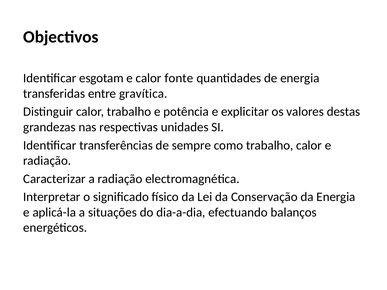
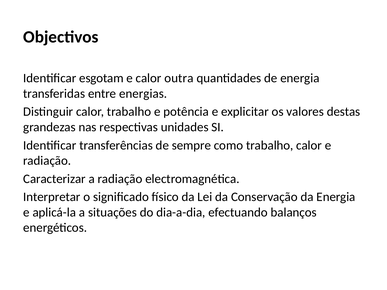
fonte: fonte -> outra (179, 78)
gravítica: gravítica -> energias (143, 94)
